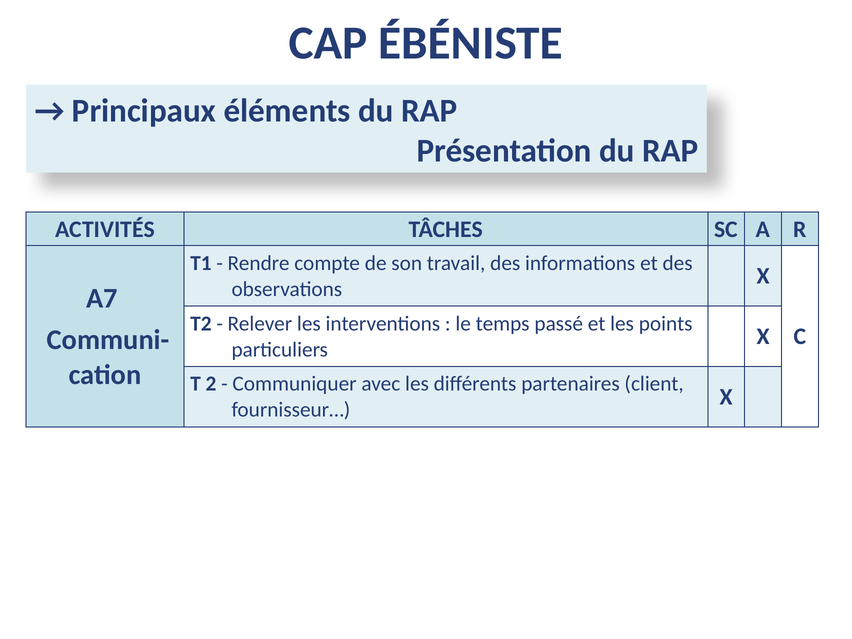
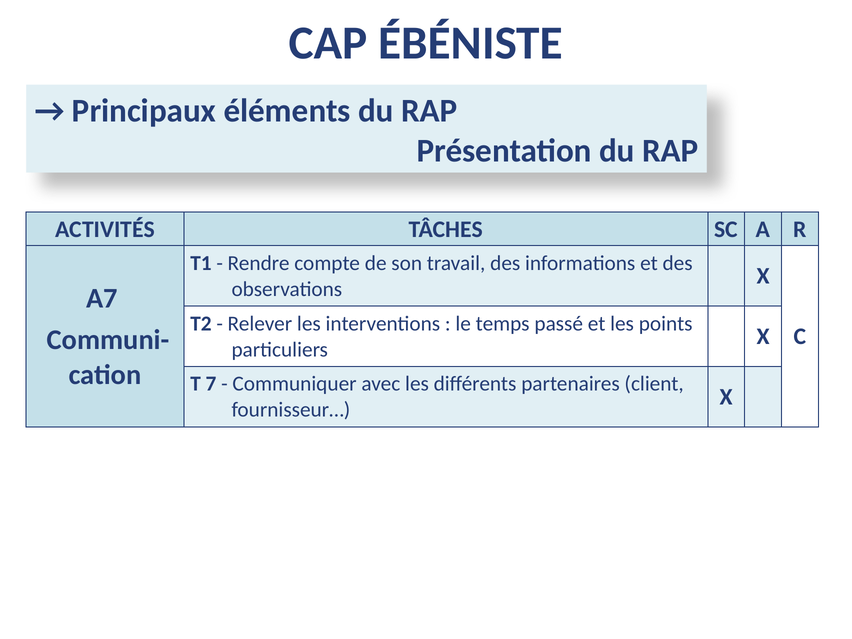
2: 2 -> 7 (211, 384)
